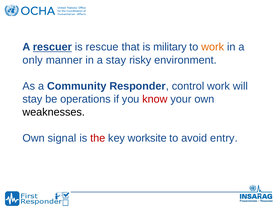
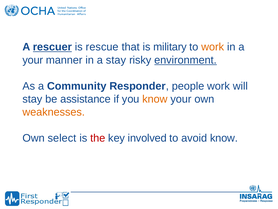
only: only -> your (33, 60)
environment underline: none -> present (186, 60)
control: control -> people (188, 86)
operations: operations -> assistance (86, 99)
know colour: red -> orange (155, 99)
weaknesses colour: black -> orange (54, 112)
signal: signal -> select (62, 138)
worksite: worksite -> involved (147, 138)
avoid entry: entry -> know (224, 138)
